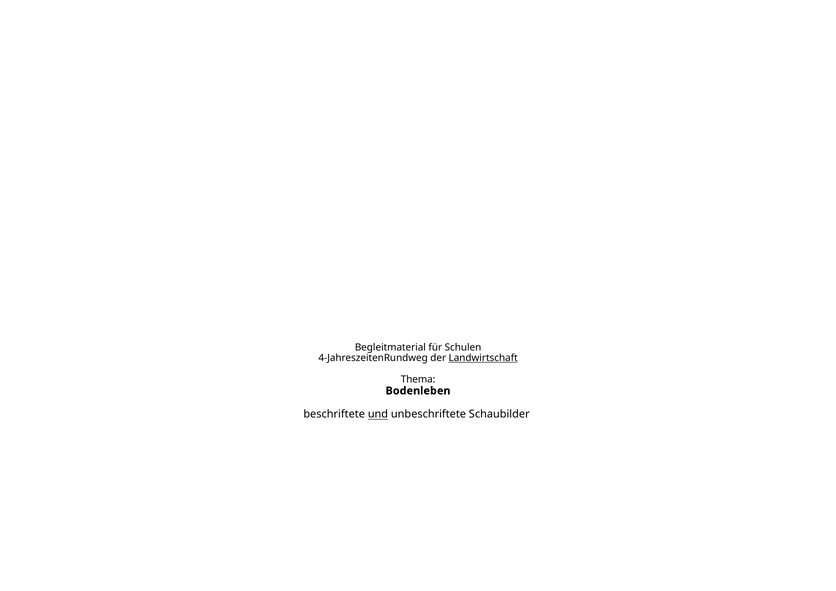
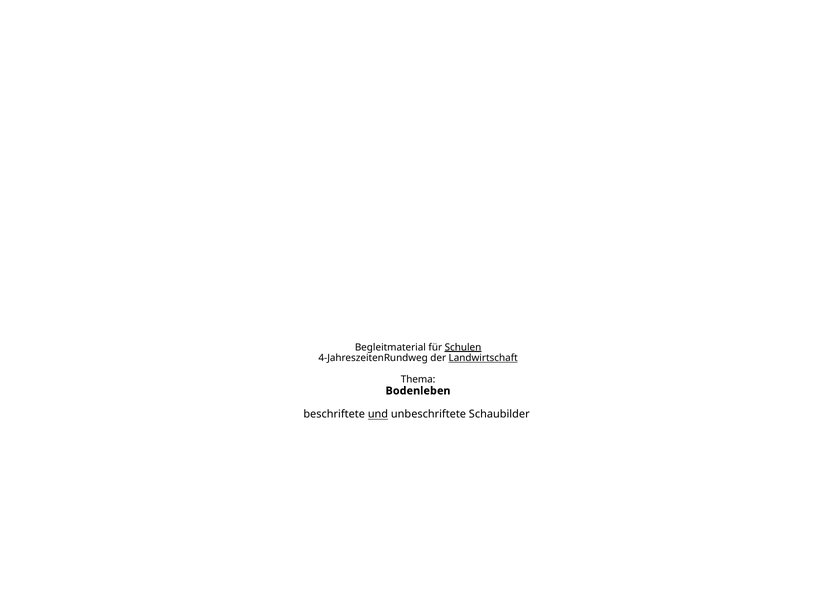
Schulen underline: none -> present (463, 347)
